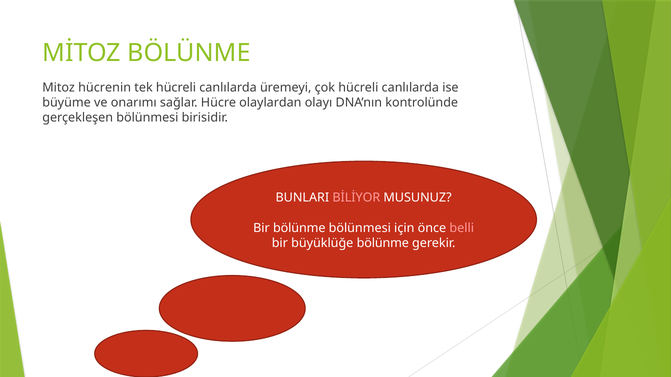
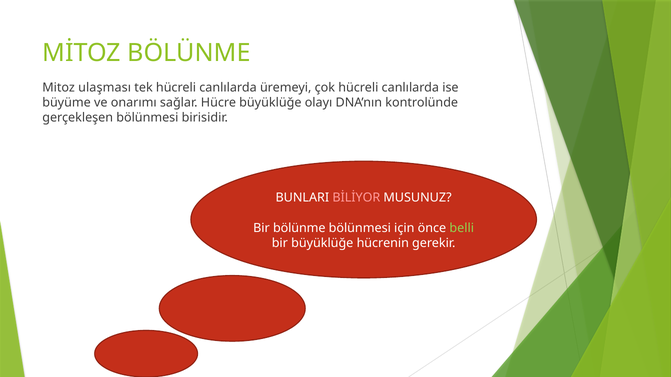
hücrenin: hücrenin -> ulaşması (105, 88)
Hücre olaylardan: olaylardan -> büyüklüğe (270, 103)
belli colour: pink -> light green (462, 228)
büyüklüğe bölünme: bölünme -> hücrenin (383, 243)
